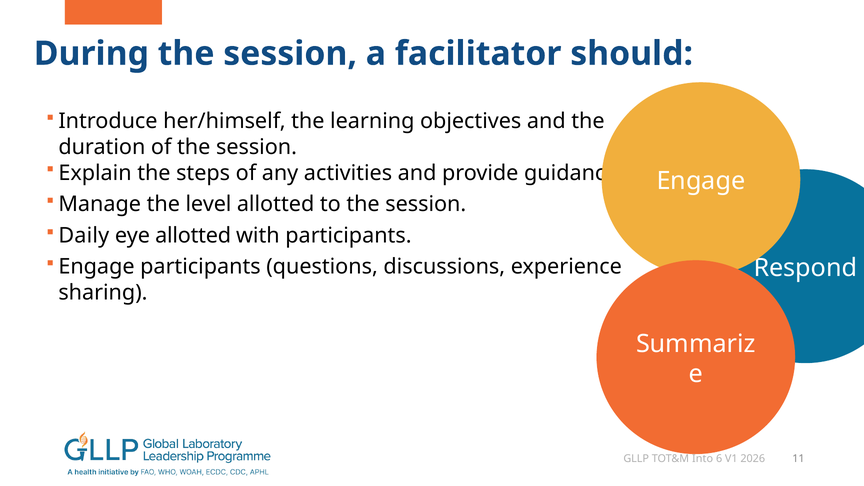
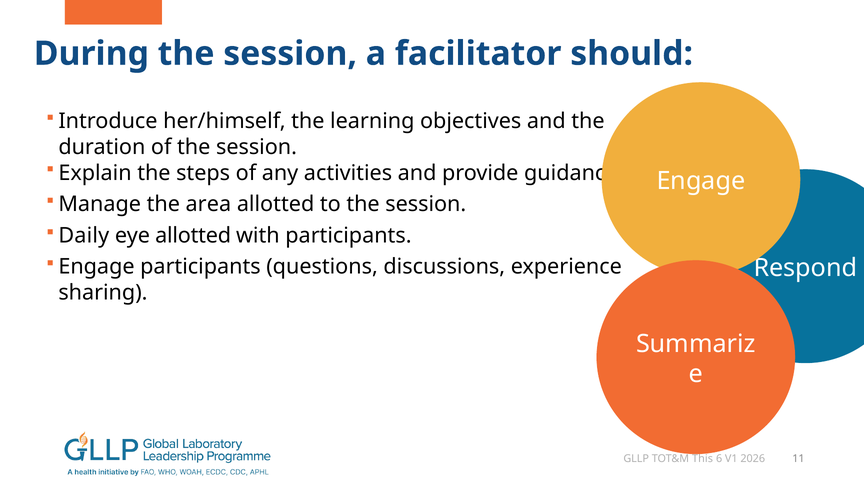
level: level -> area (208, 204)
Into: Into -> This (703, 459)
